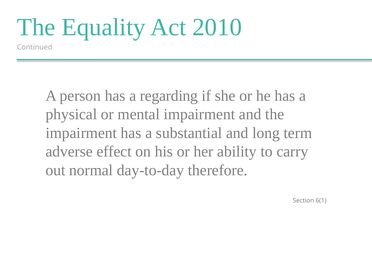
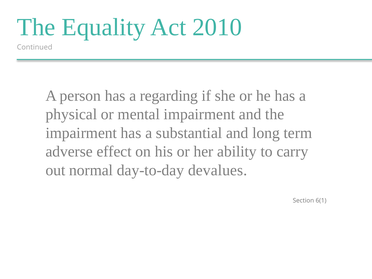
therefore: therefore -> devalues (218, 170)
